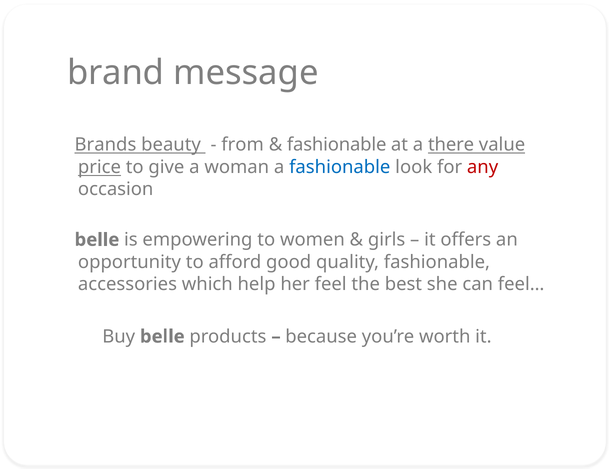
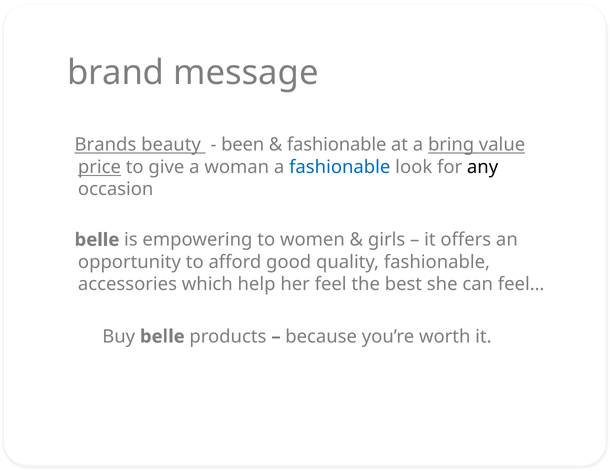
from: from -> been (243, 145)
there: there -> bring (451, 145)
any colour: red -> black (483, 167)
